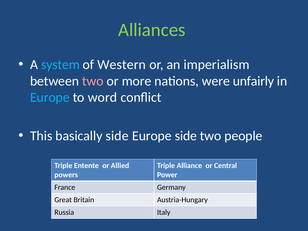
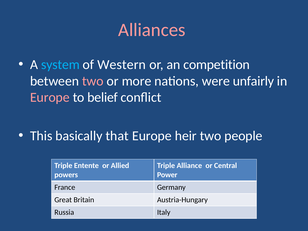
Alliances colour: light green -> pink (152, 30)
imperialism: imperialism -> competition (217, 65)
Europe colour: light blue -> pink (50, 97)
word: word -> belief (103, 97)
basically side: side -> that (117, 136)
Europe side: side -> heir (186, 136)
